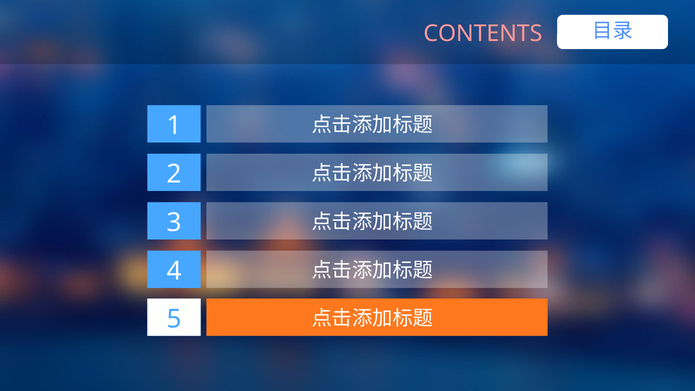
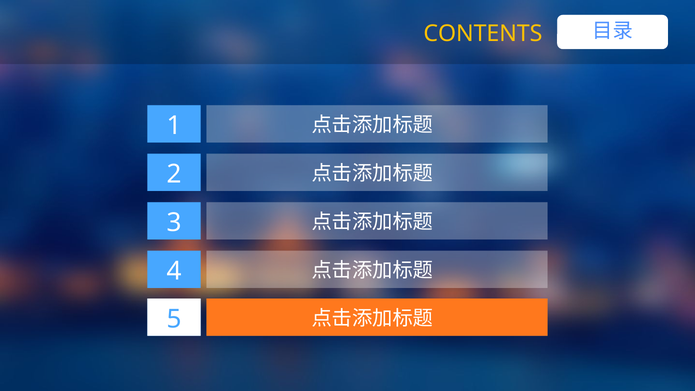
CONTENTS colour: pink -> yellow (483, 34)
